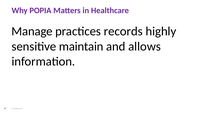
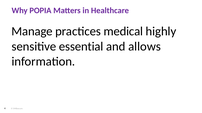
records: records -> medical (123, 31)
maintain: maintain -> essential (81, 47)
